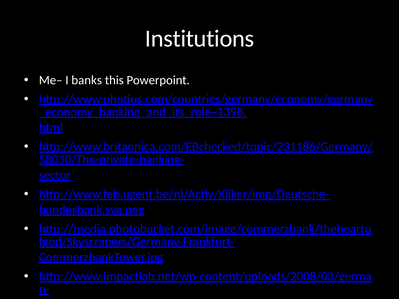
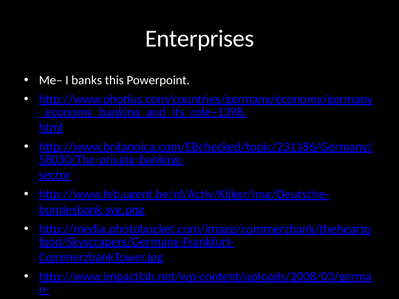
Institutions: Institutions -> Enterprises (200, 39)
